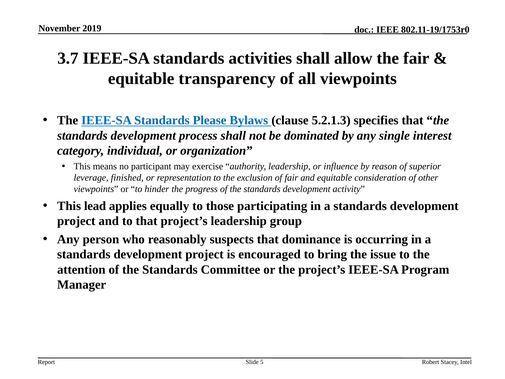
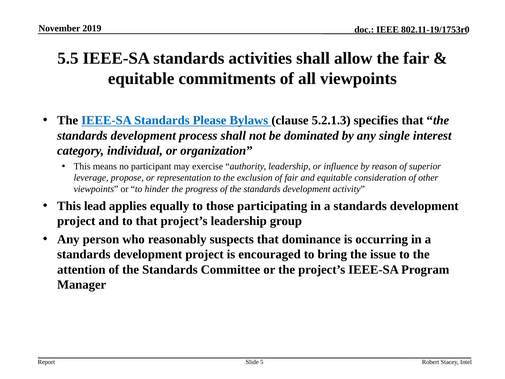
3.7: 3.7 -> 5.5 (68, 58)
transparency: transparency -> commitments (227, 79)
finished: finished -> propose (127, 178)
